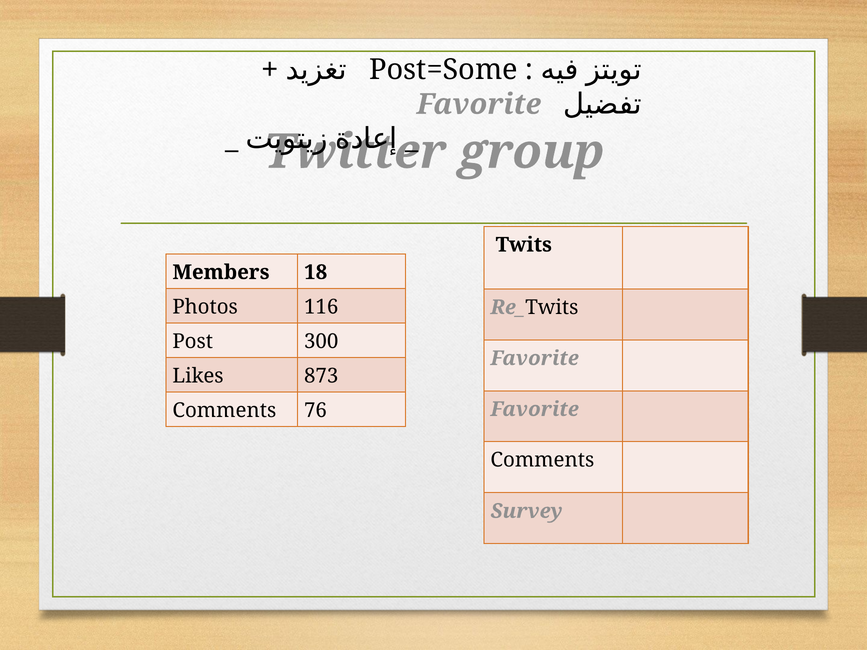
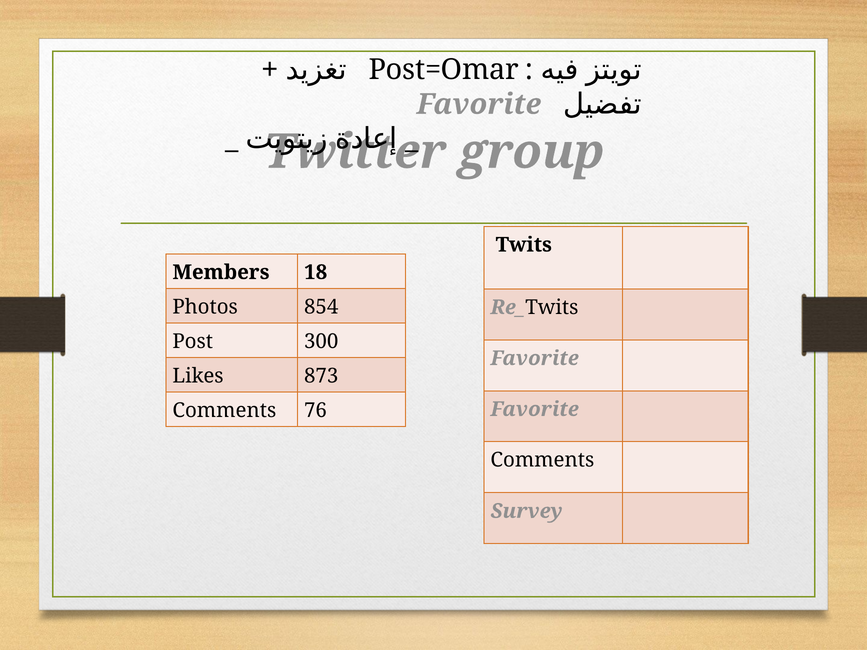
Post=Some: Post=Some -> Post=Omar (444, 70)
116: 116 -> 854 (321, 307)
